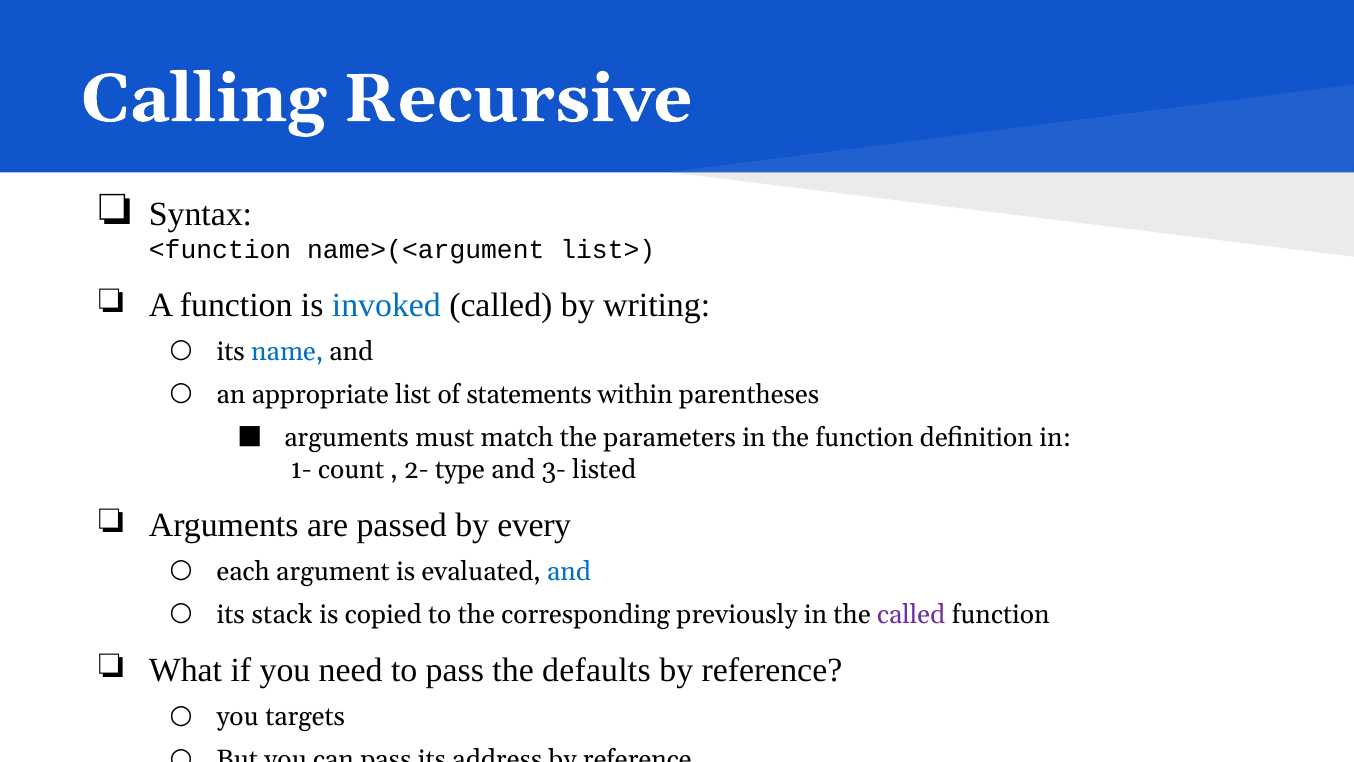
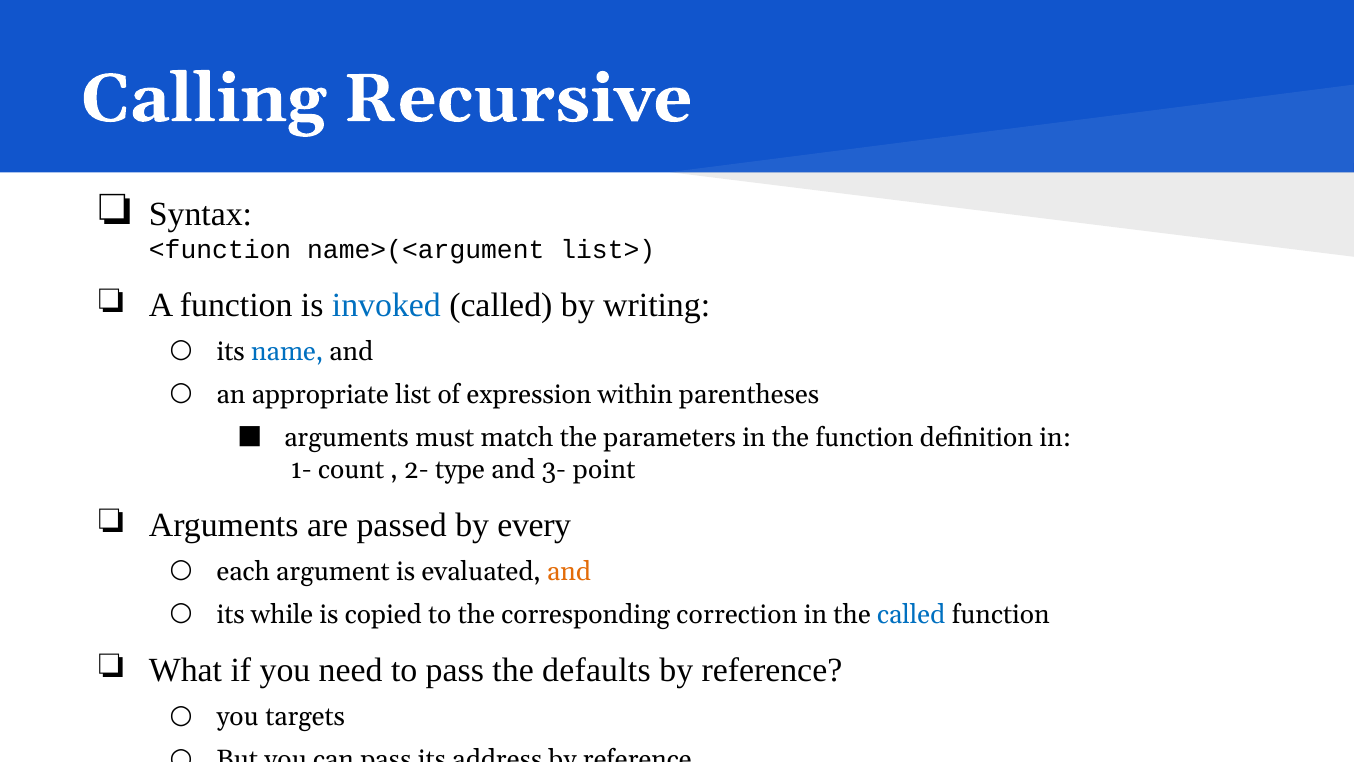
statements: statements -> expression (529, 395)
listed: listed -> point (604, 469)
and colour: blue -> orange (569, 572)
stack: stack -> while (282, 615)
previously: previously -> correction (737, 615)
called colour: purple -> blue (911, 615)
